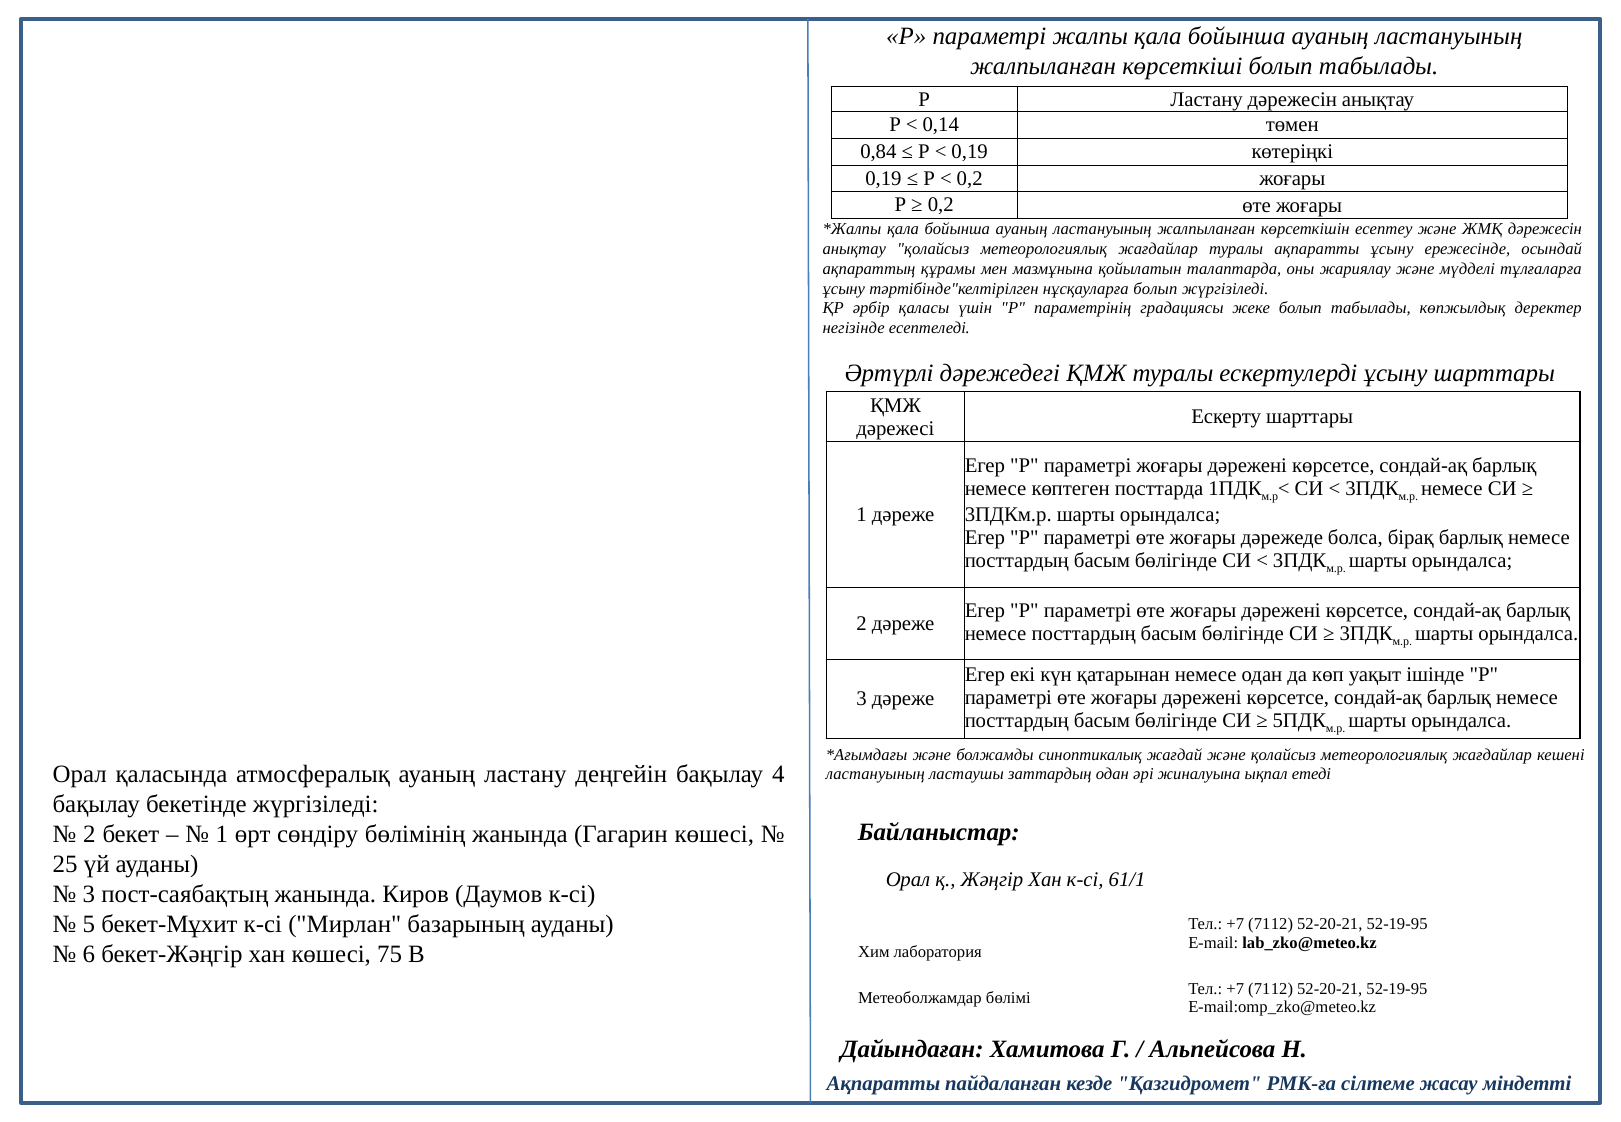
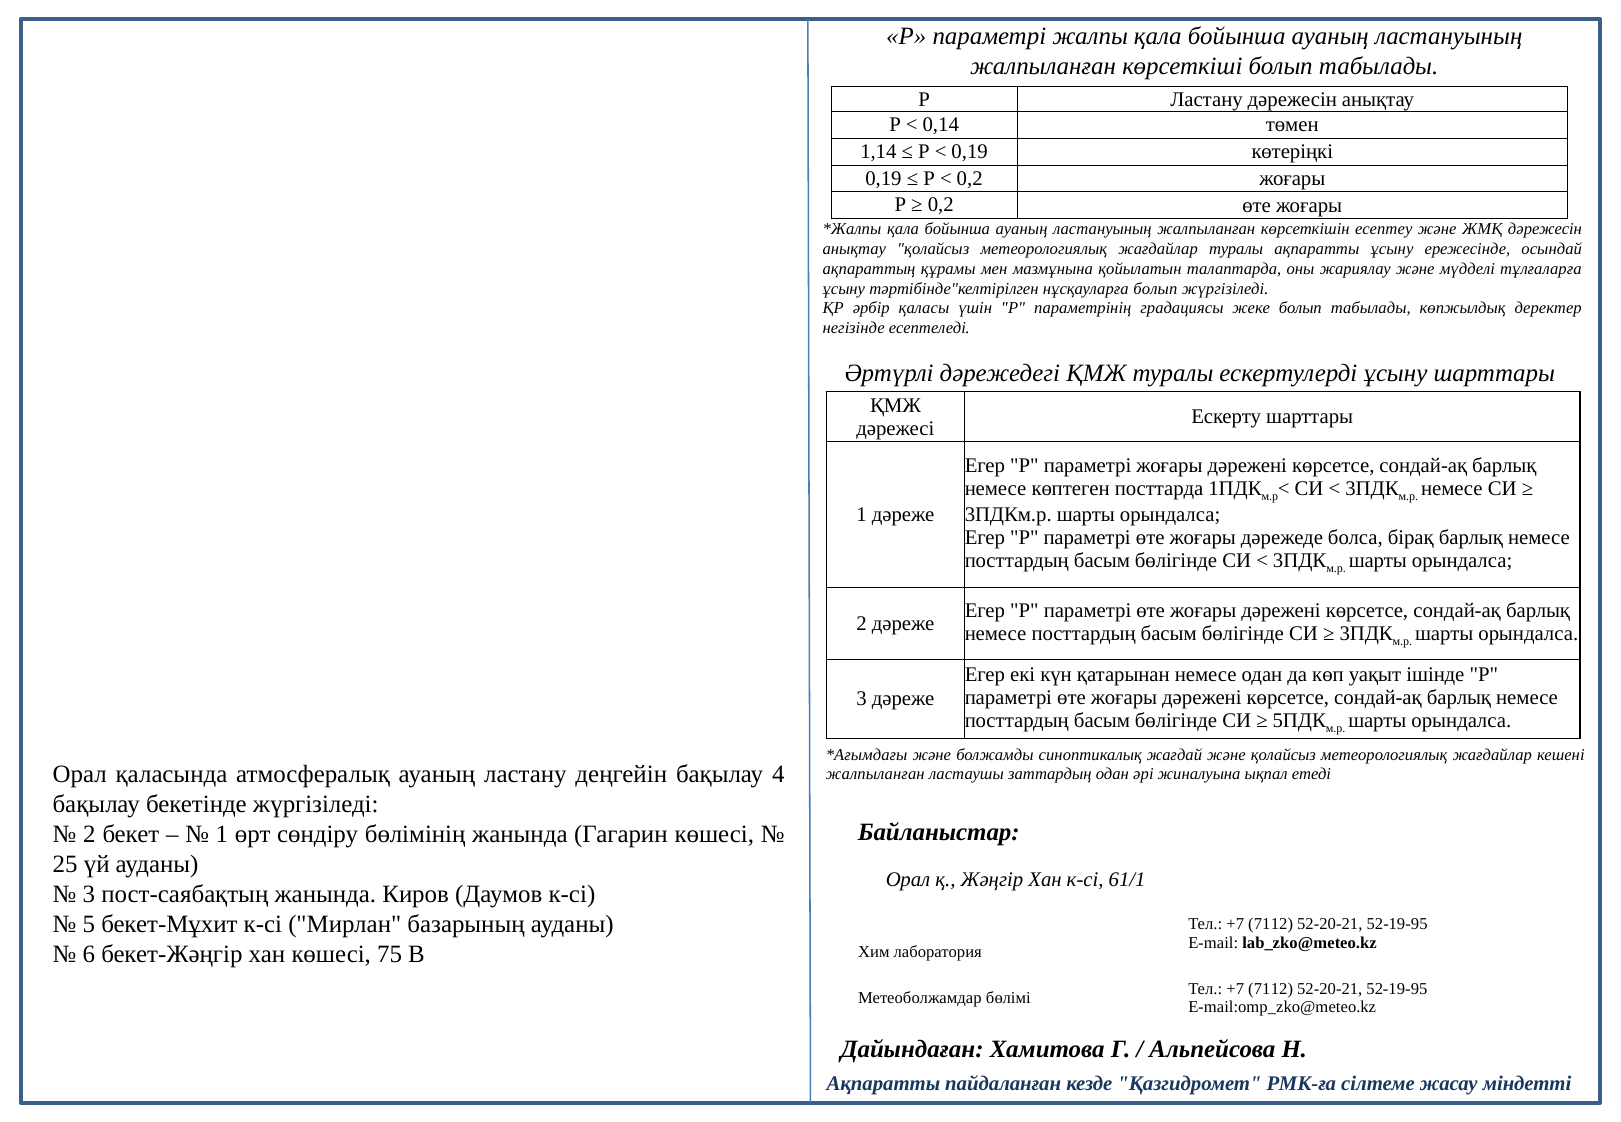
0,84: 0,84 -> 1,14 (878, 152)
ластануының: ластануының -> жалпыланған (875, 775)
